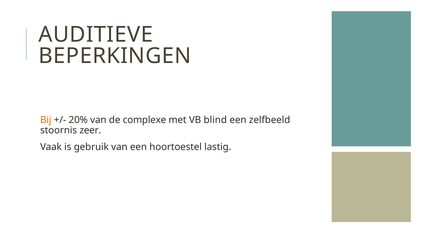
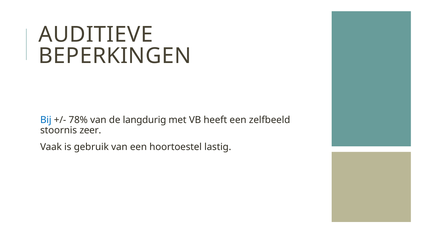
Bij colour: orange -> blue (46, 120)
20%: 20% -> 78% (78, 120)
complexe: complexe -> langdurig (144, 120)
blind: blind -> heeft (215, 120)
